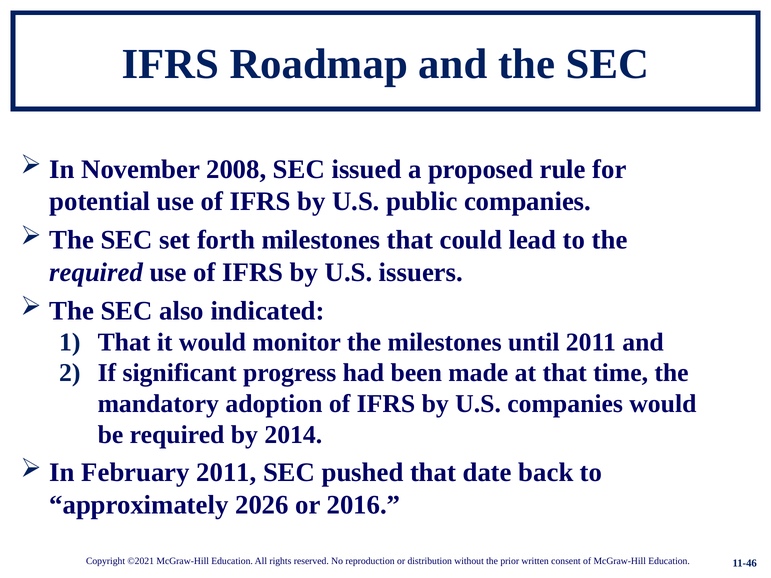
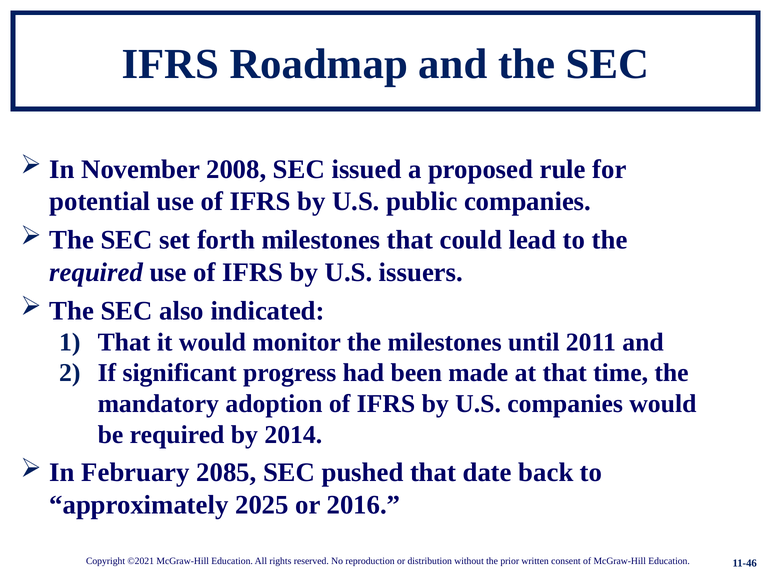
February 2011: 2011 -> 2085 (226, 473)
2026: 2026 -> 2025 (262, 505)
